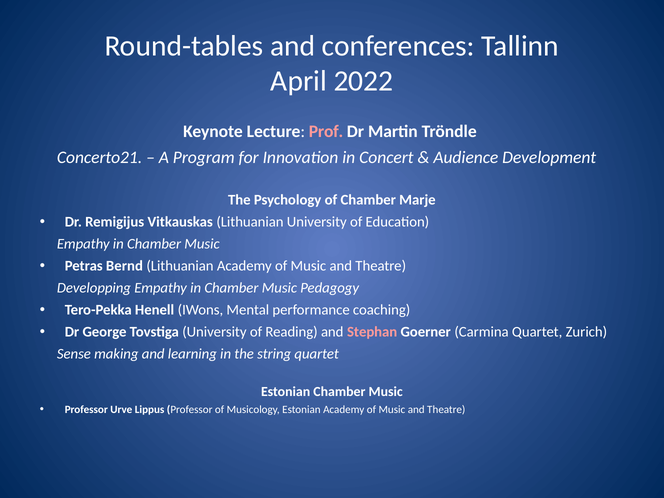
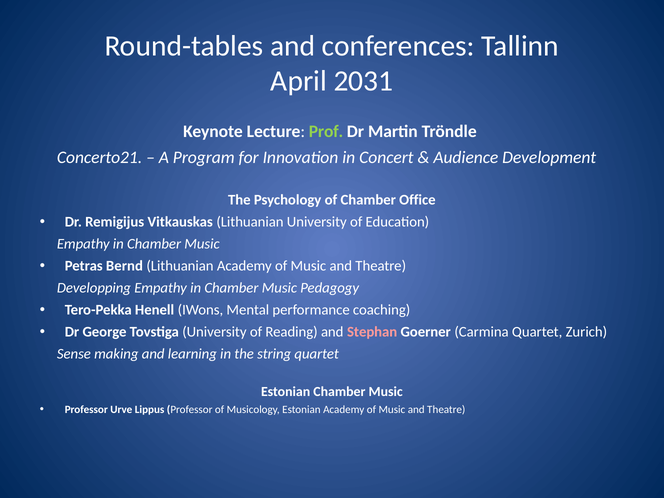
2022: 2022 -> 2031 (363, 81)
Prof colour: pink -> light green (326, 131)
Marje: Marje -> Office (417, 200)
